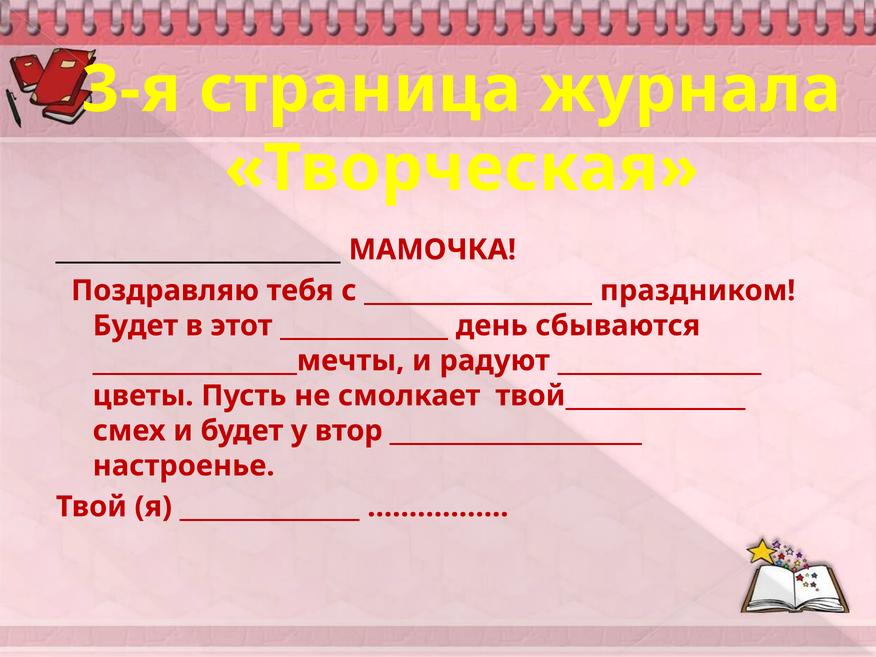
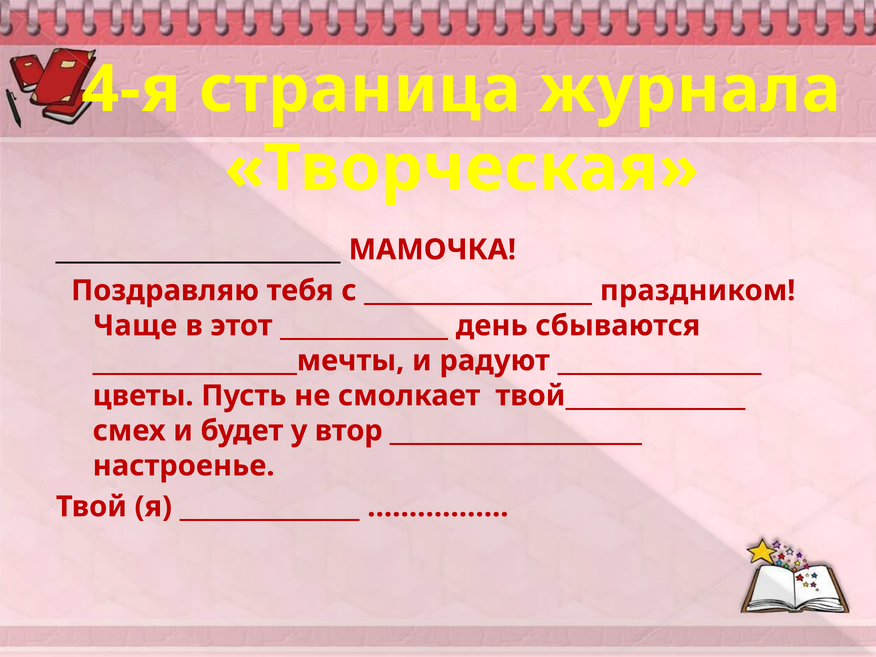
3-я: 3-я -> 4-я (131, 89)
Будет: Будет -> Чаще (135, 326)
